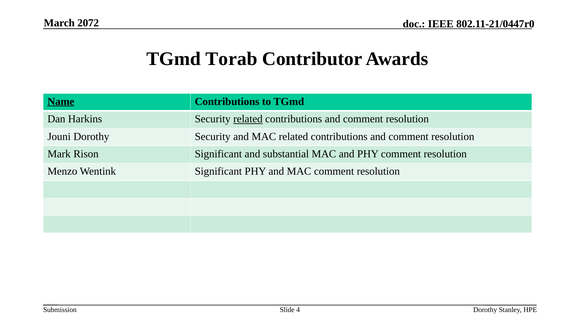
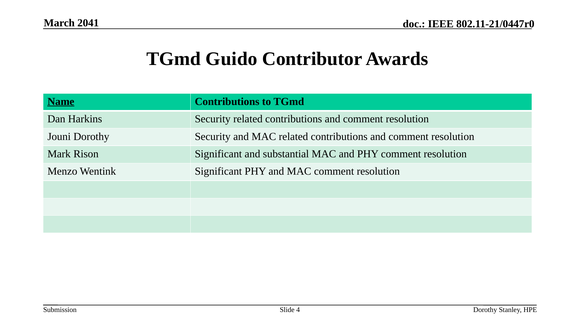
2072: 2072 -> 2041 (88, 23)
Torab: Torab -> Guido (232, 59)
related underline: present -> none (248, 119)
